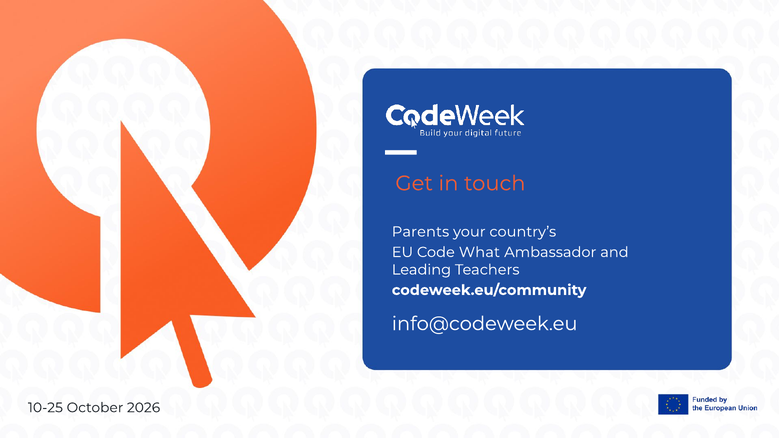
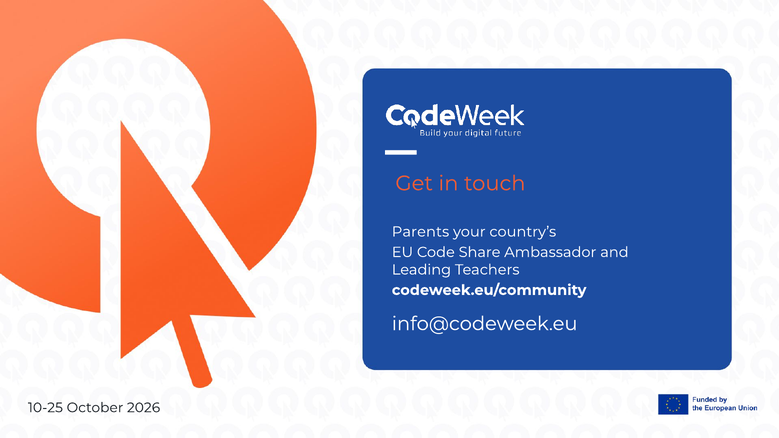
What: What -> Share (480, 252)
